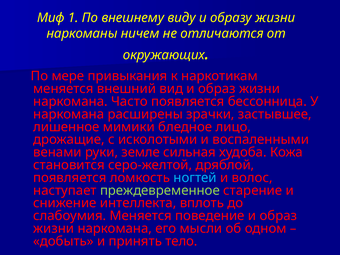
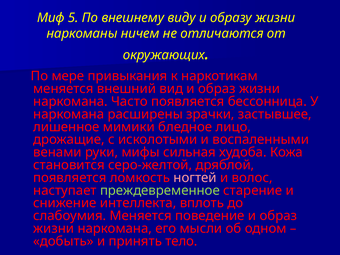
1: 1 -> 5 (73, 18)
земле: земле -> мифы (141, 152)
ногтей colour: light blue -> pink (195, 178)
